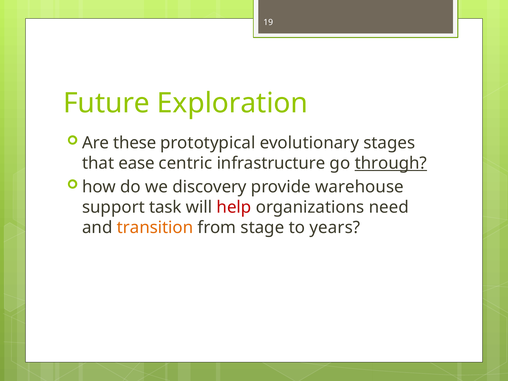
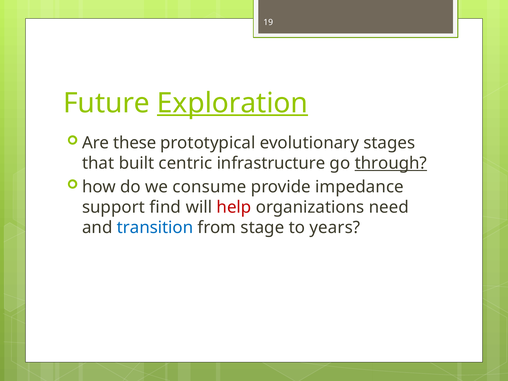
Exploration underline: none -> present (233, 103)
ease: ease -> built (136, 163)
discovery: discovery -> consume (209, 187)
warehouse: warehouse -> impedance (359, 187)
task: task -> find (165, 207)
transition colour: orange -> blue (155, 228)
